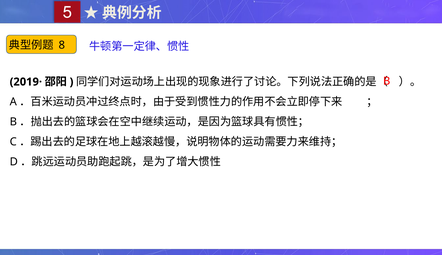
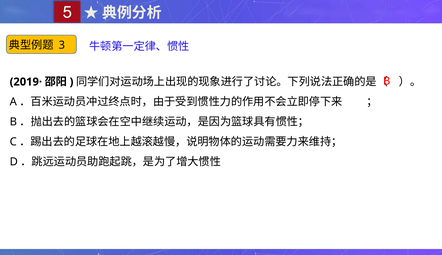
8: 8 -> 3 (62, 45)
